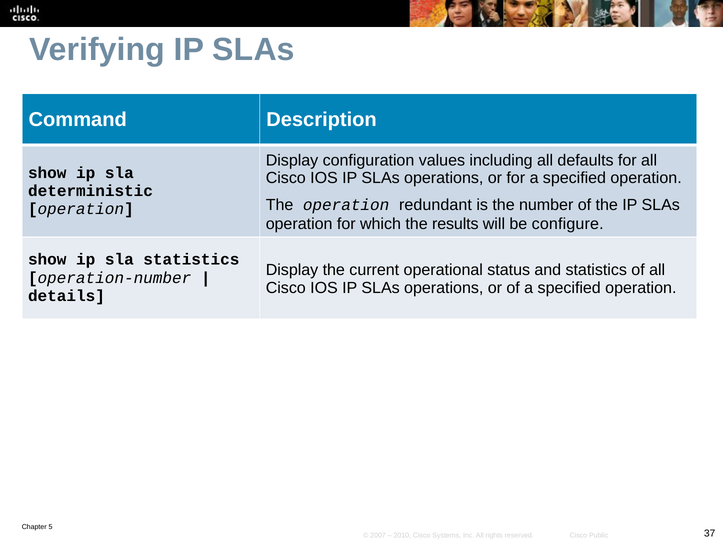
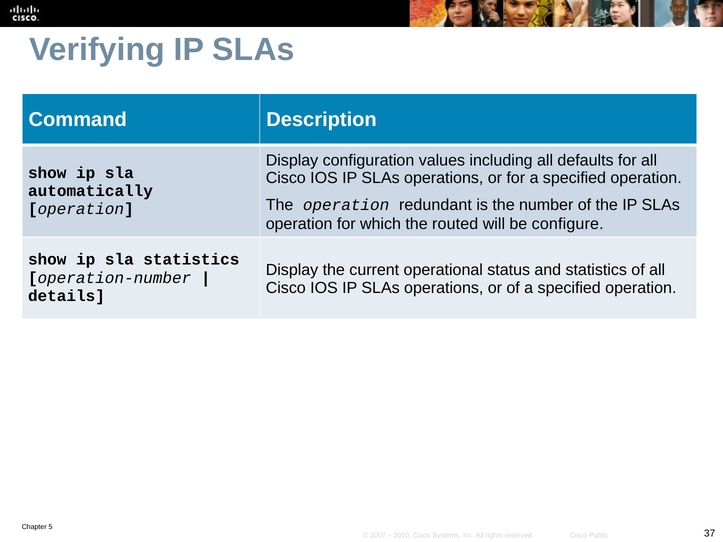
deterministic: deterministic -> automatically (91, 191)
results: results -> routed (455, 224)
